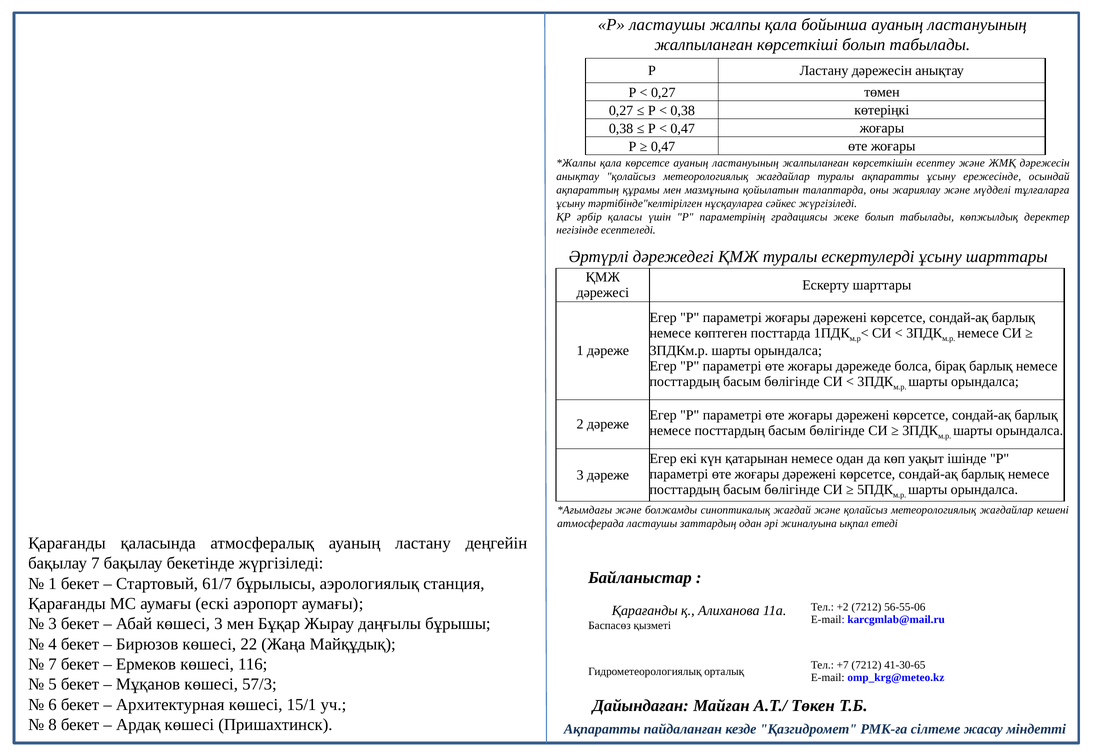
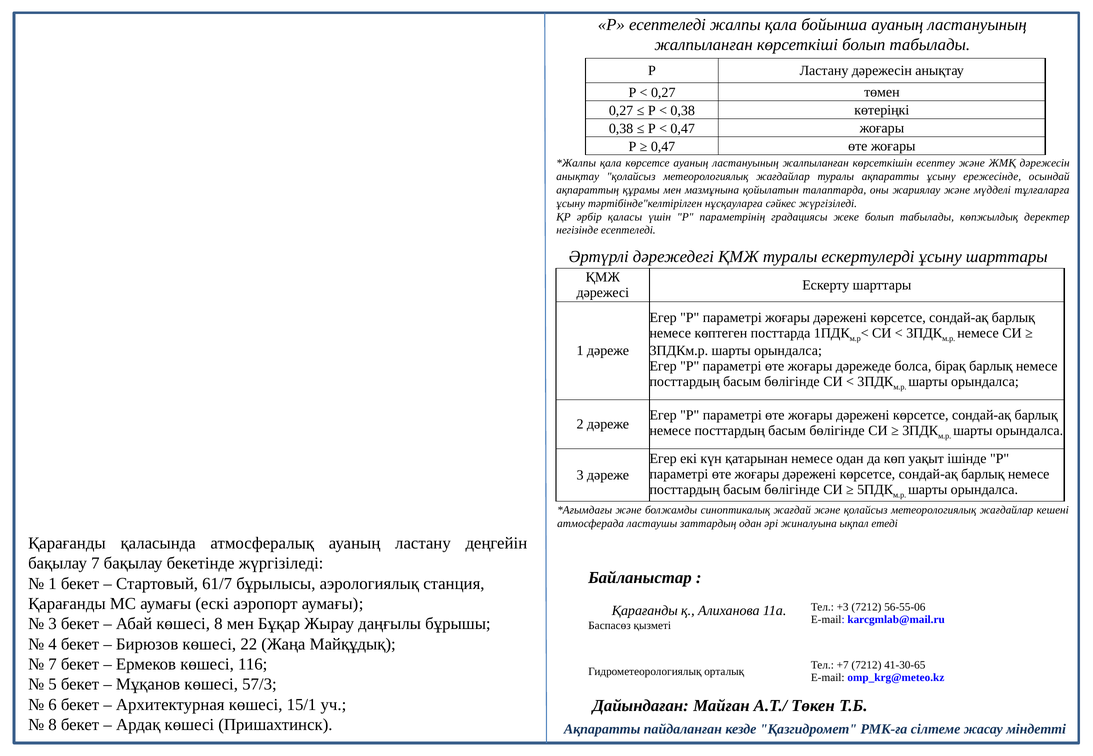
Р ластаушы: ластаушы -> есептеледі (667, 25)
+2: +2 -> +3 (843, 608)
көшесі 3: 3 -> 8 (218, 624)
